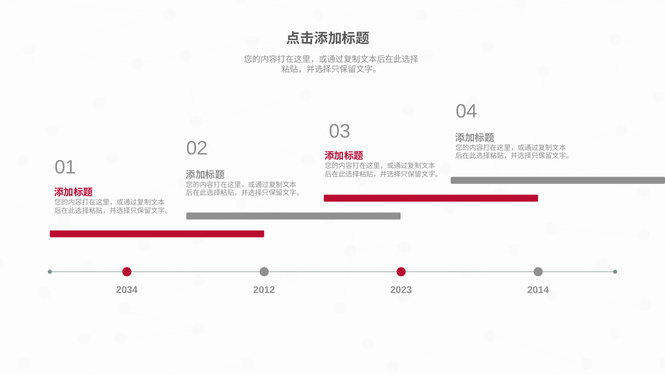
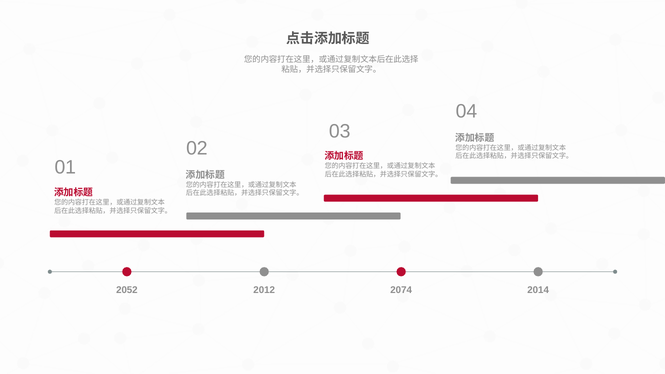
2034: 2034 -> 2052 (127, 290)
2023: 2023 -> 2074 (401, 290)
